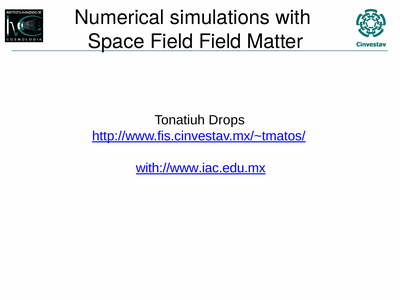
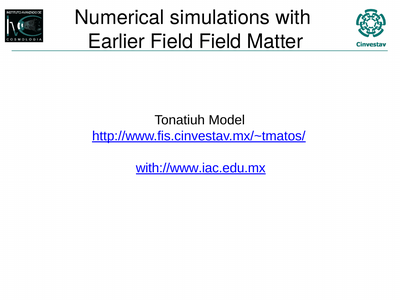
Space: Space -> Earlier (116, 42)
Drops: Drops -> Model (227, 120)
